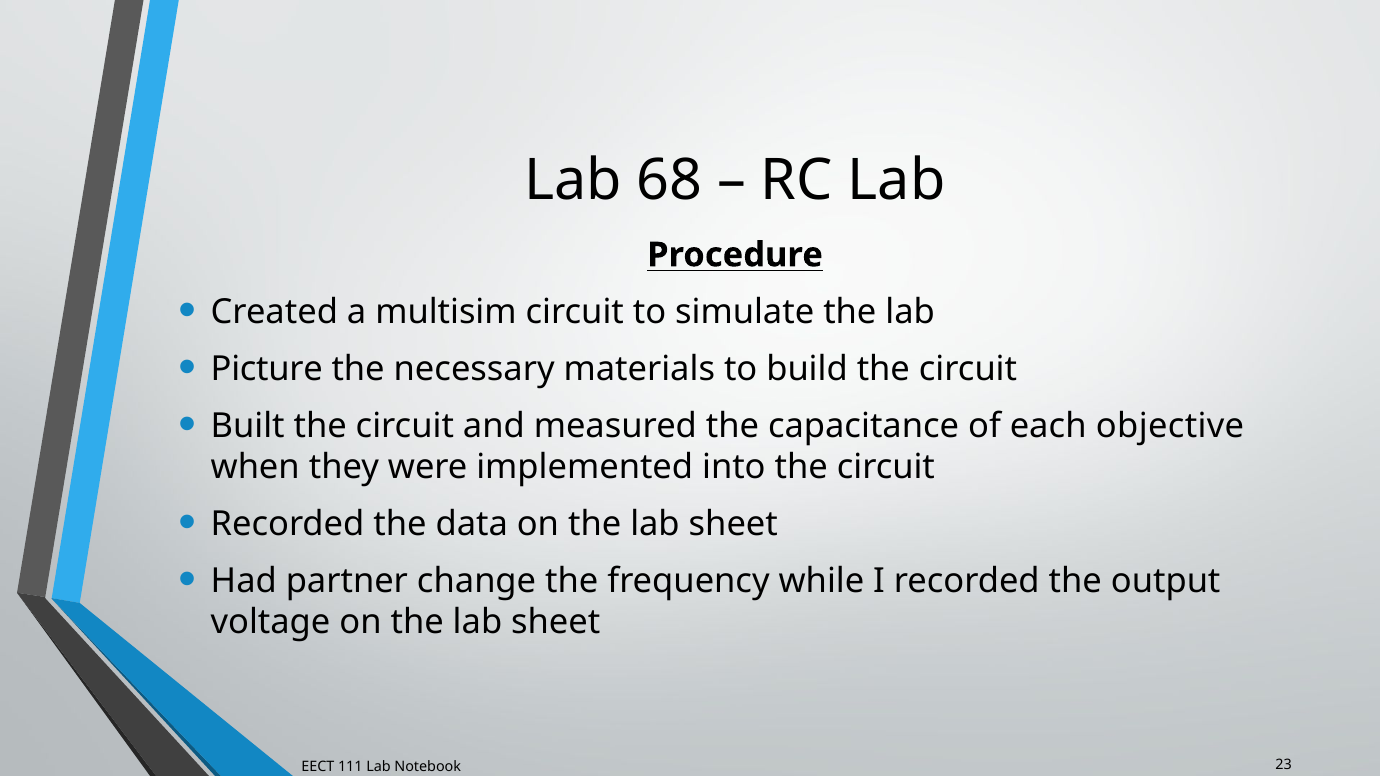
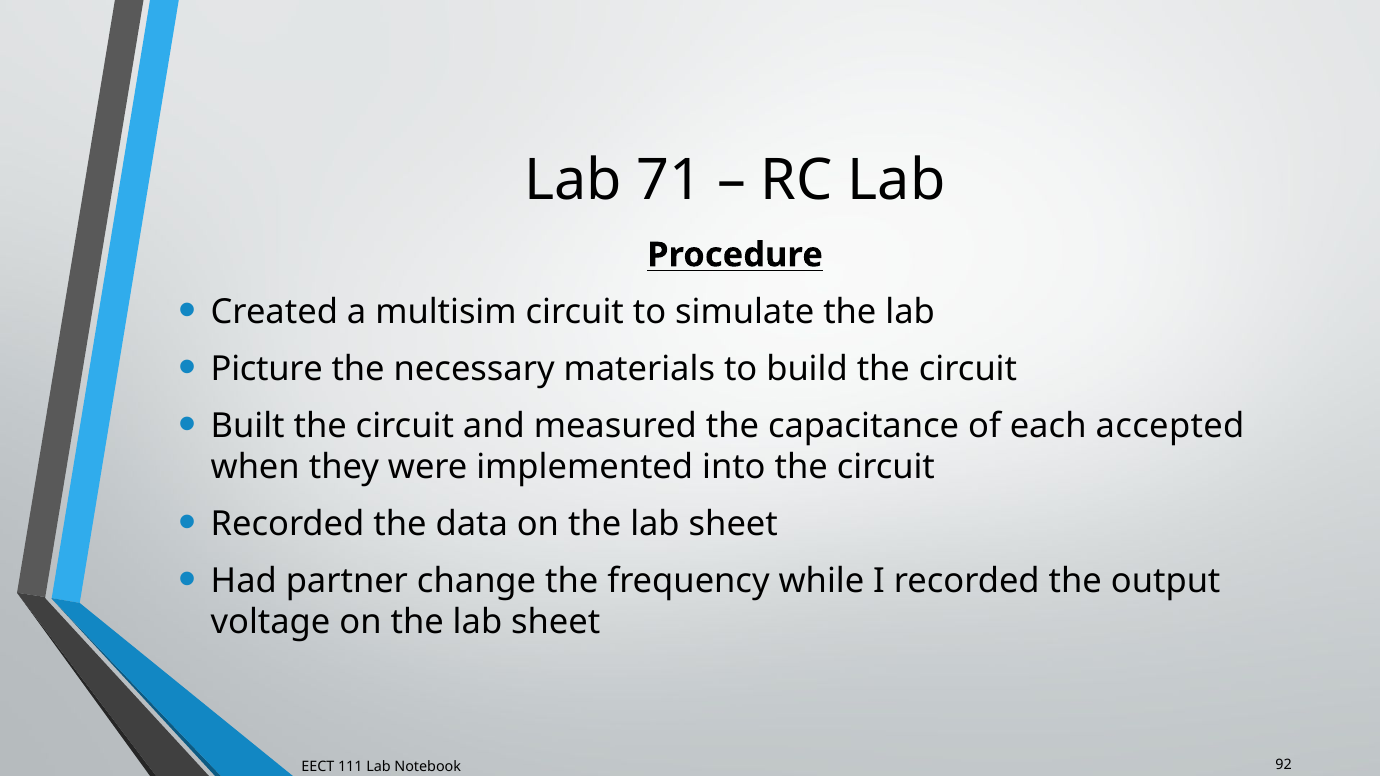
68: 68 -> 71 (670, 181)
objective: objective -> accepted (1170, 426)
23: 23 -> 92 (1284, 765)
